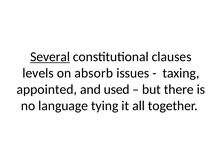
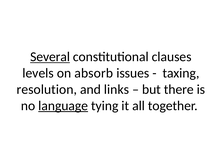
appointed: appointed -> resolution (47, 89)
used: used -> links (117, 89)
language underline: none -> present (63, 105)
